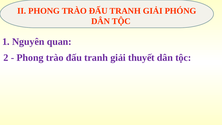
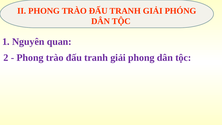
giải thuyết: thuyết -> phong (141, 58)
